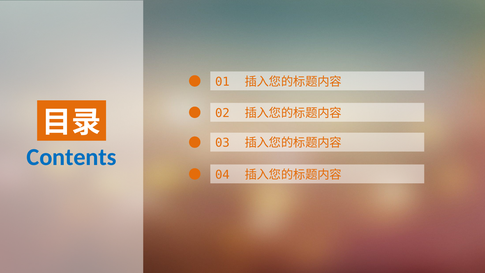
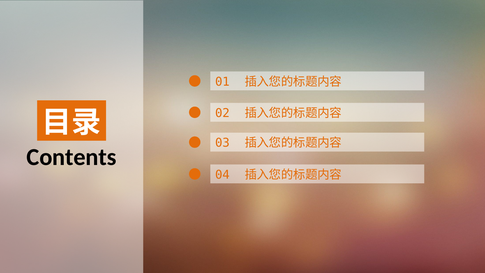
Contents colour: blue -> black (72, 157)
